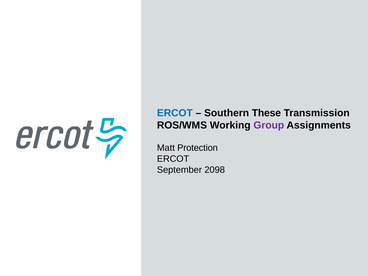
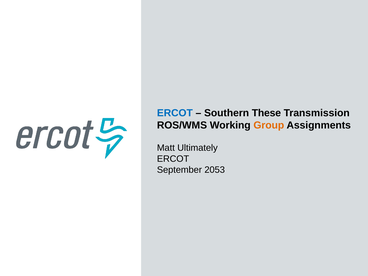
Group colour: purple -> orange (269, 125)
Protection: Protection -> Ultimately (198, 148)
2098: 2098 -> 2053 (215, 170)
